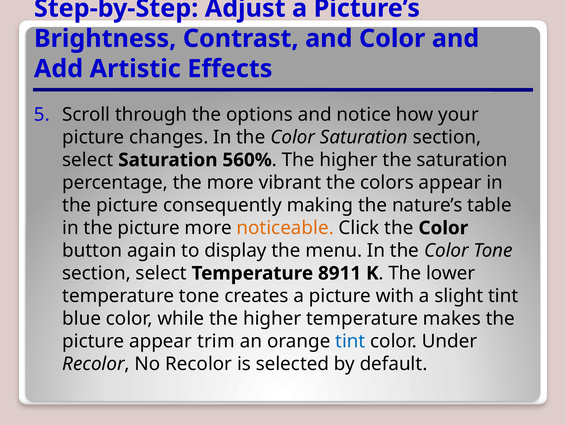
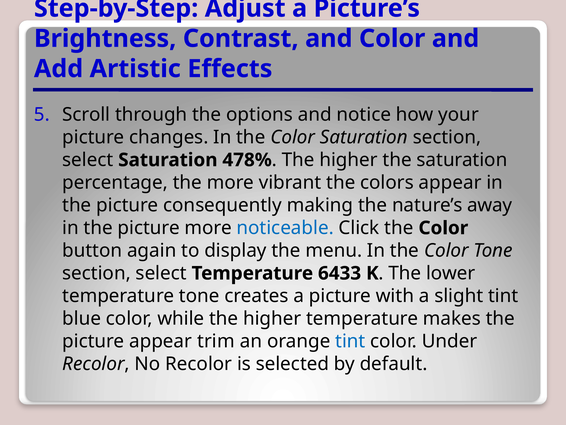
560%: 560% -> 478% (247, 160)
table: table -> away (490, 205)
noticeable colour: orange -> blue (285, 228)
8911: 8911 -> 6433 (340, 273)
